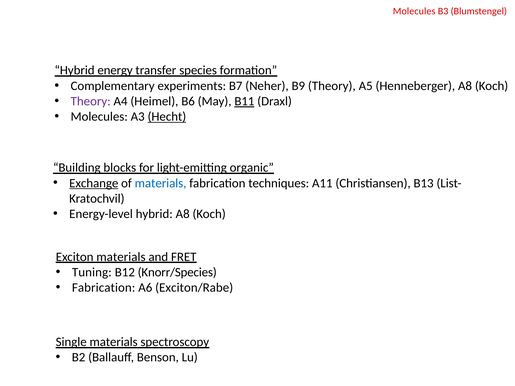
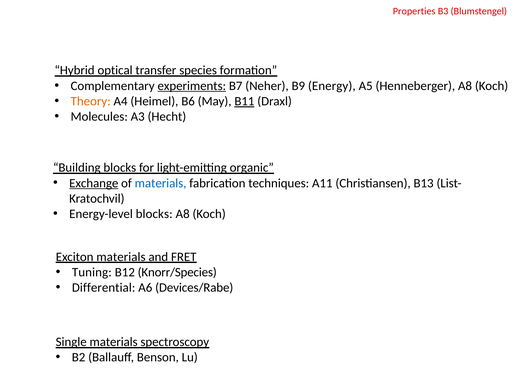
Molecules: Molecules -> Properties (414, 11)
energy: energy -> optical (115, 70)
experiments underline: none -> present (192, 86)
B9 Theory: Theory -> Energy (332, 86)
Theory colour: purple -> orange (91, 101)
Hecht underline: present -> none (167, 117)
Energy-level hybrid: hybrid -> blocks (154, 214)
Fabrication: Fabrication -> Differential (104, 288)
Exciton/Rabe: Exciton/Rabe -> Devices/Rabe (194, 288)
